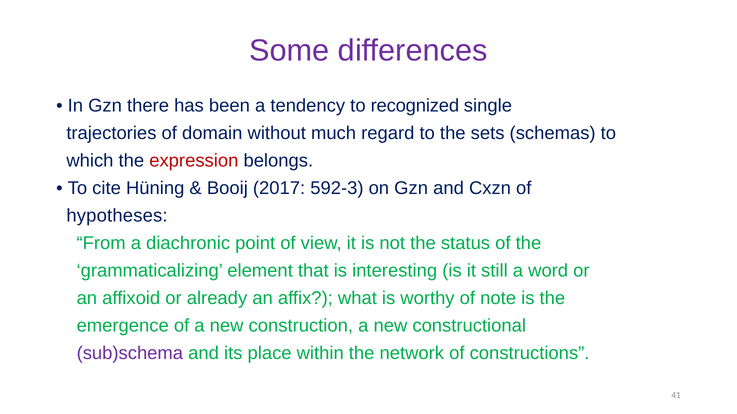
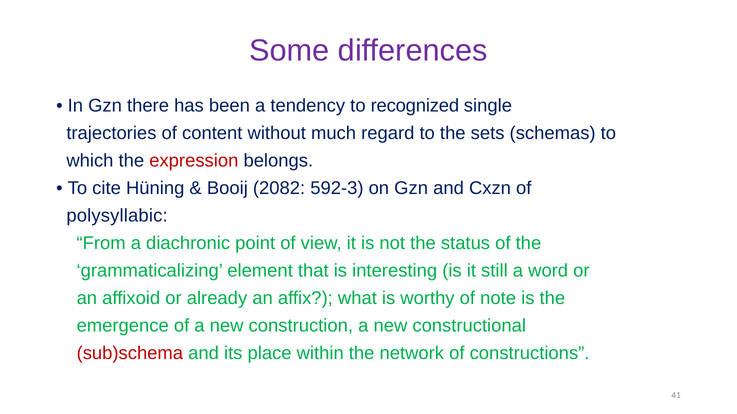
domain: domain -> content (212, 133)
2017: 2017 -> 2082 (279, 188)
hypotheses: hypotheses -> polysyllabic (117, 216)
sub)schema colour: purple -> red (130, 354)
